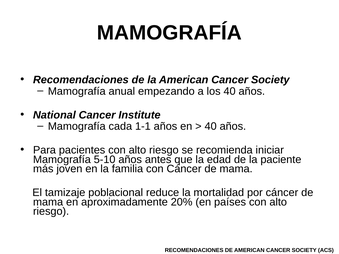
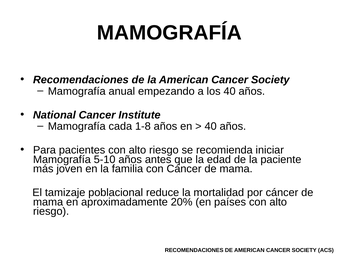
1-1: 1-1 -> 1-8 (143, 127)
